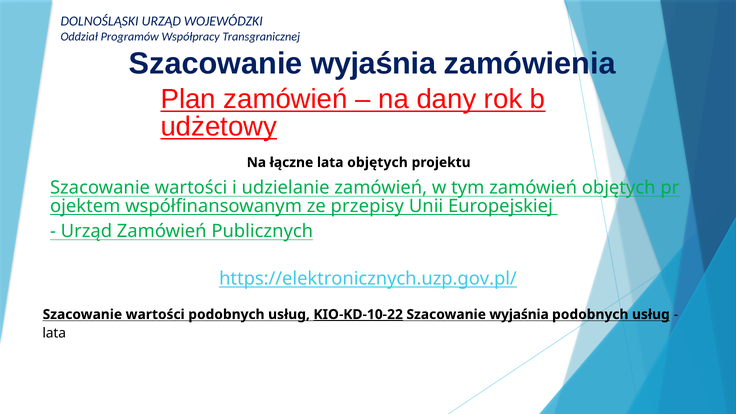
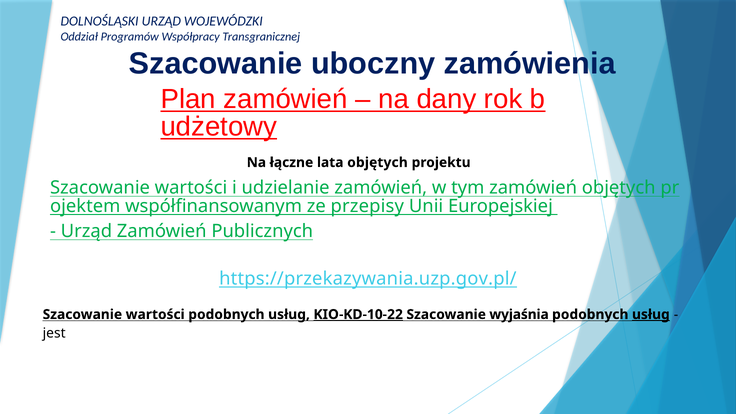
wyjaśnia: wyjaśnia -> uboczny (373, 64)
https://elektronicznych.uzp.gov.pl/: https://elektronicznych.uzp.gov.pl/ -> https://przekazywania.uzp.gov.pl/ (368, 279)
usług underline: none -> present (651, 314)
lata: lata -> jest (54, 333)
